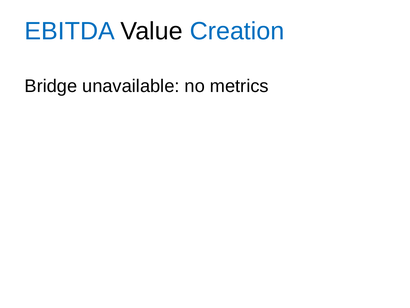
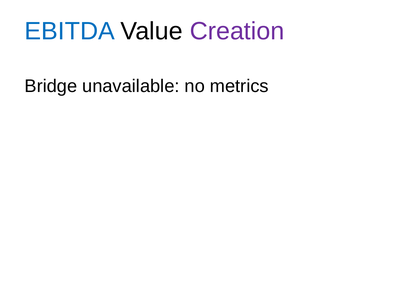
Creation colour: blue -> purple (237, 31)
